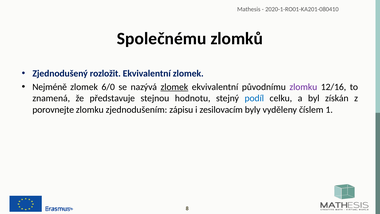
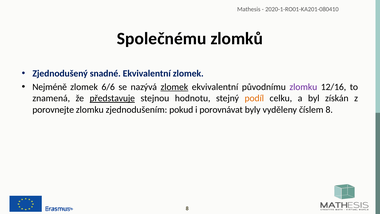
rozložit: rozložit -> snadné (105, 73)
6/0: 6/0 -> 6/6 (108, 87)
představuje underline: none -> present (112, 98)
podíl colour: blue -> orange (254, 98)
zápisu: zápisu -> pokud (181, 110)
zesilovacím: zesilovacím -> porovnávat (221, 110)
číslem 1: 1 -> 8 (329, 110)
